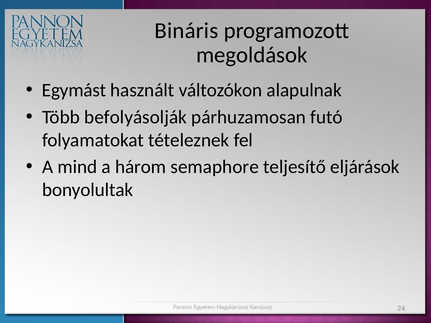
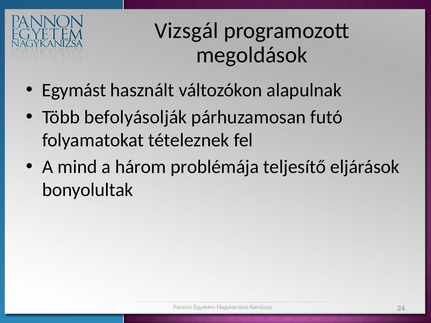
Bináris: Bináris -> Vizsgál (186, 31)
semaphore: semaphore -> problémája (215, 167)
